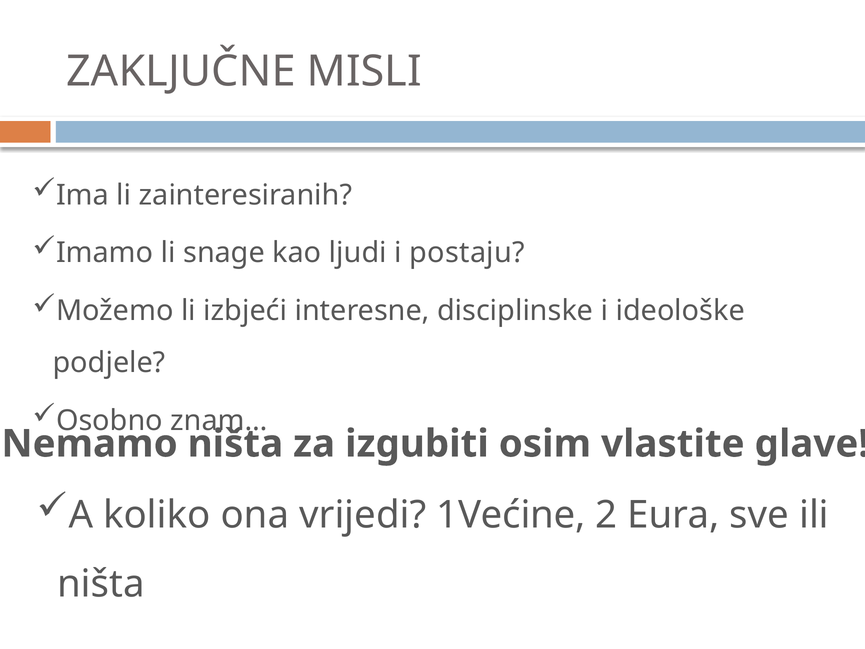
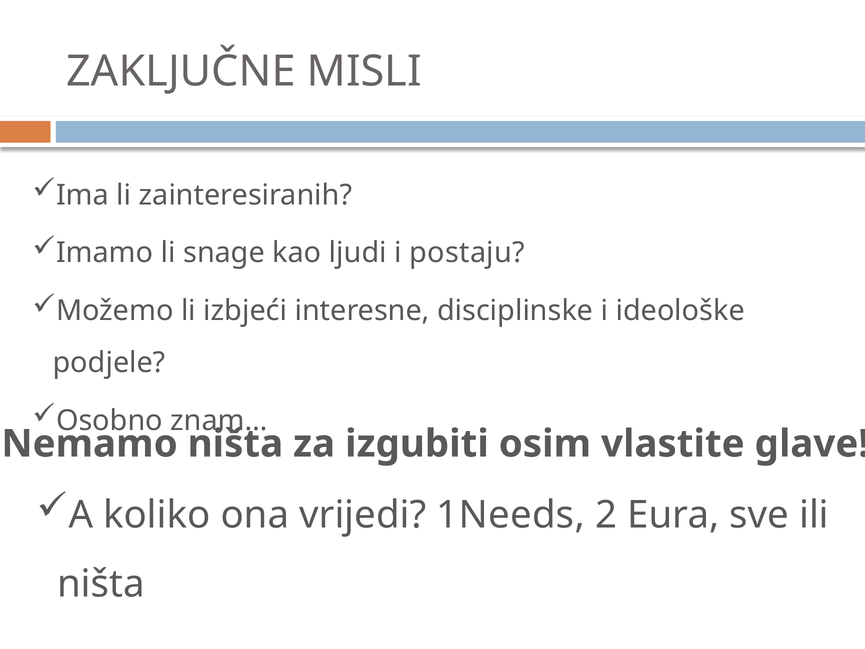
1Većine: 1Većine -> 1Needs (511, 515)
